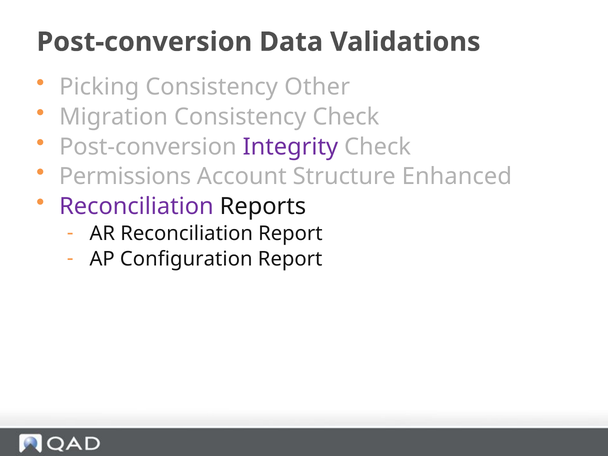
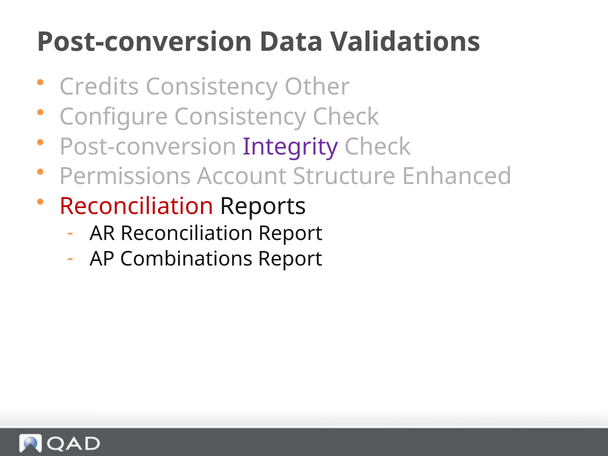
Picking: Picking -> Credits (99, 87)
Migration: Migration -> Configure (114, 117)
Reconciliation colour: purple -> red (136, 206)
Configuration: Configuration -> Combinations (186, 259)
